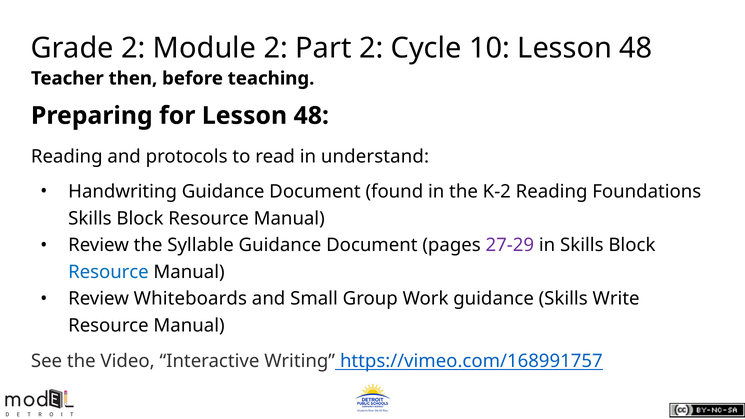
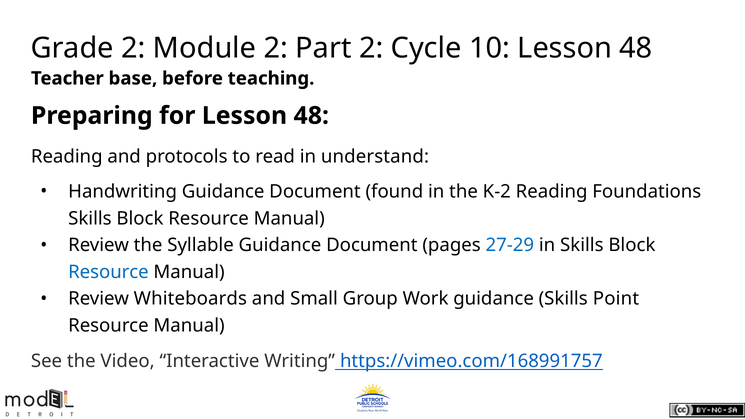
then: then -> base (133, 78)
27-29 colour: purple -> blue (510, 245)
Write: Write -> Point (616, 299)
